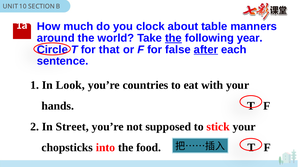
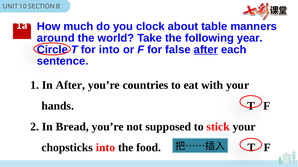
the underline: present -> none (173, 38)
for that: that -> into (109, 50)
In Look: Look -> After (70, 85)
Street: Street -> Bread (72, 127)
